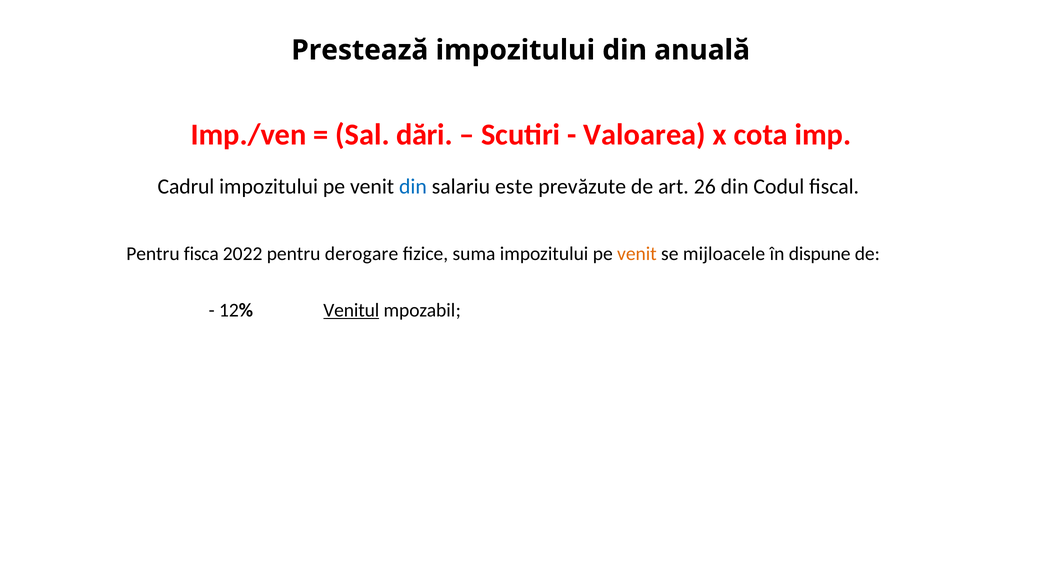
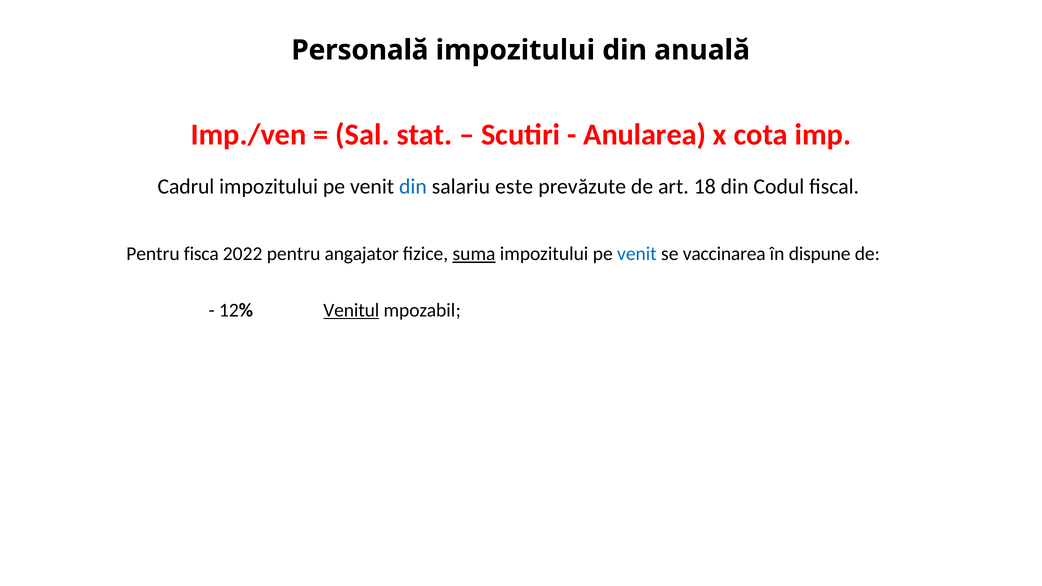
Prestează: Prestează -> Personală (360, 50)
dări: dări -> stat (424, 135)
Valoarea: Valoarea -> Anularea (645, 135)
26: 26 -> 18 (705, 187)
derogare: derogare -> angajator (362, 254)
suma underline: none -> present (474, 254)
venit colour: orange -> blue (637, 254)
mijloacele: mijloacele -> vaccinarea (724, 254)
